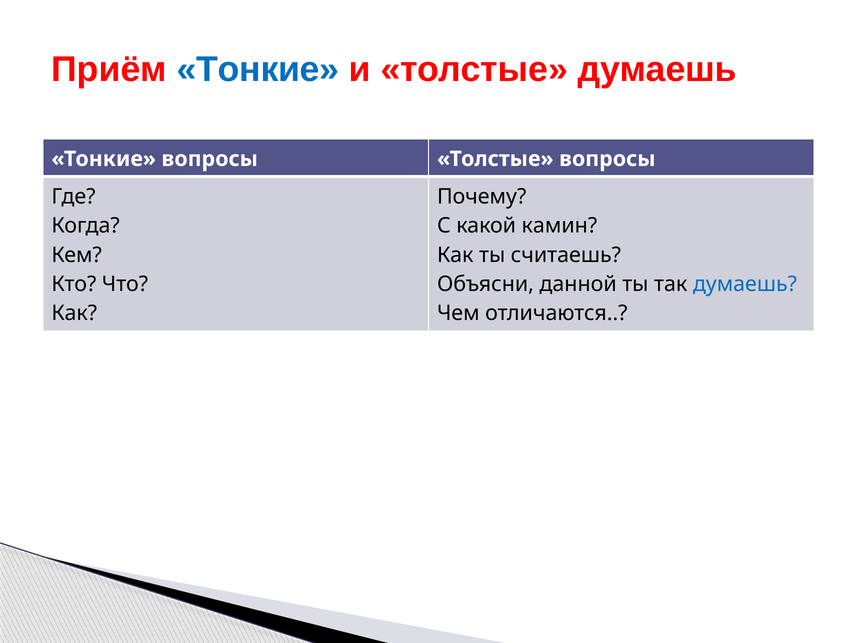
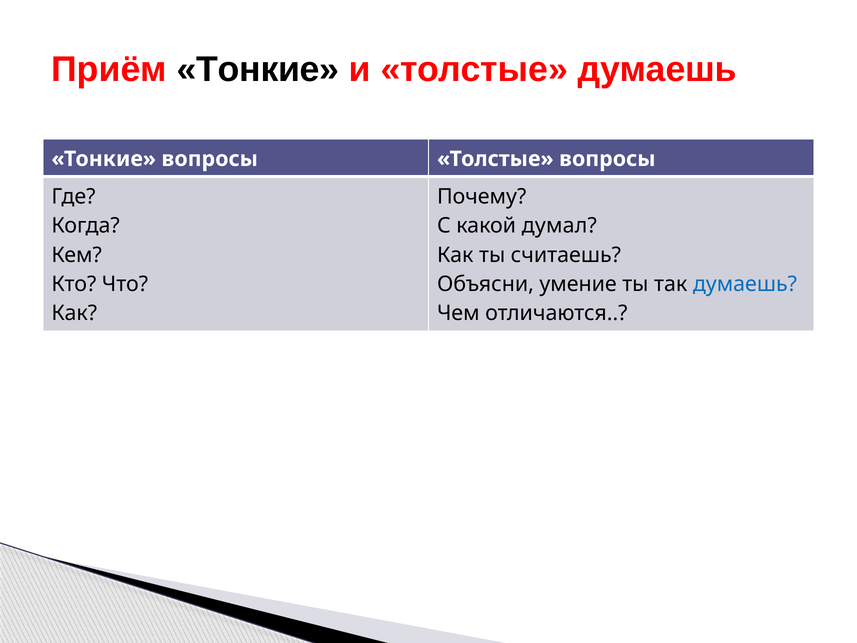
Тонкие colour: blue -> black (258, 70)
камин: камин -> думал (559, 226)
данной: данной -> умение (578, 284)
